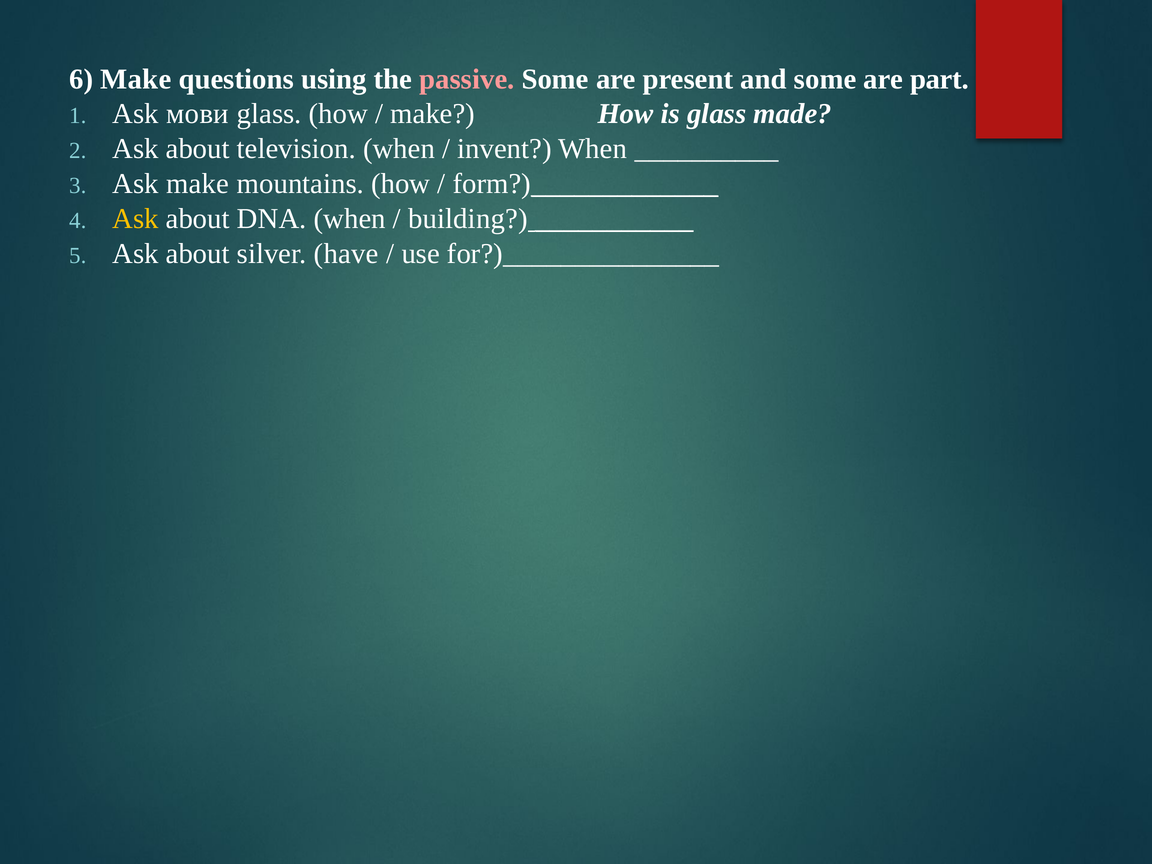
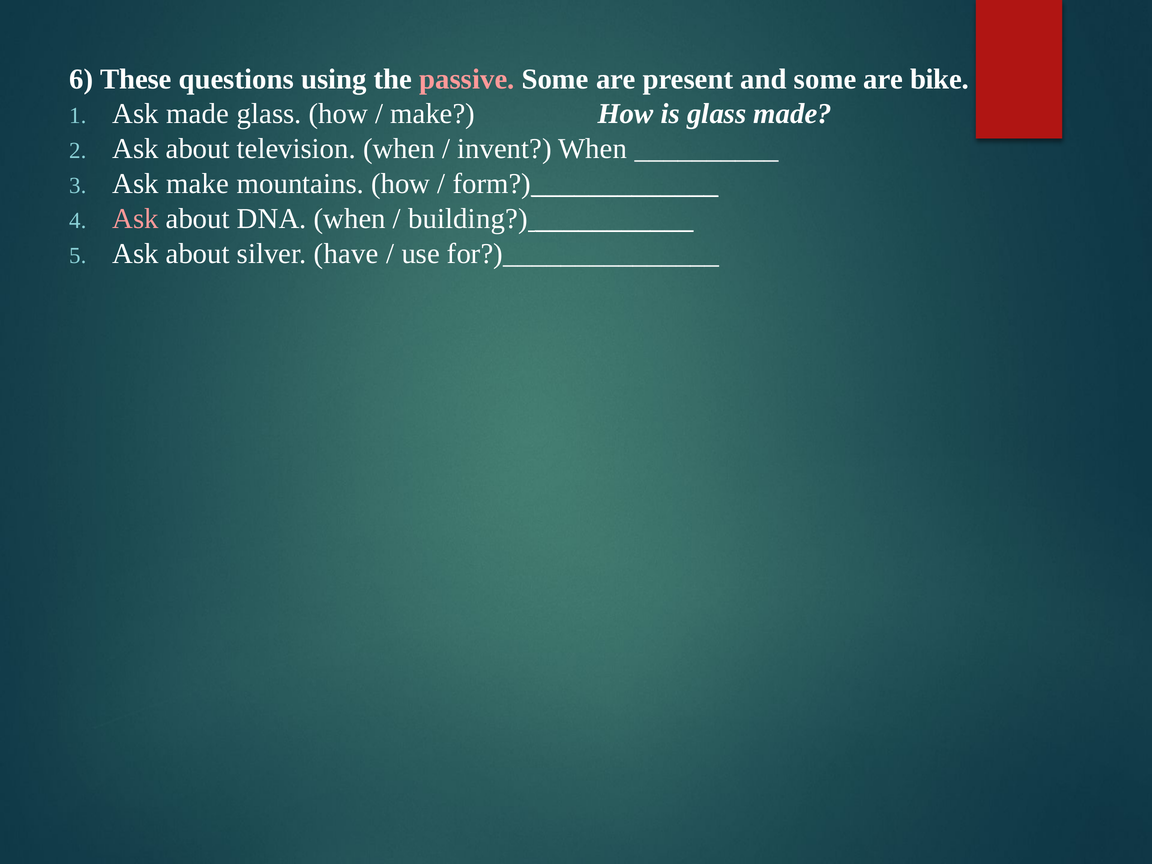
6 Make: Make -> These (136, 79)
part: part -> bike (939, 79)
Ask мови: мови -> made (198, 114)
Ask colour: yellow -> pink (136, 219)
